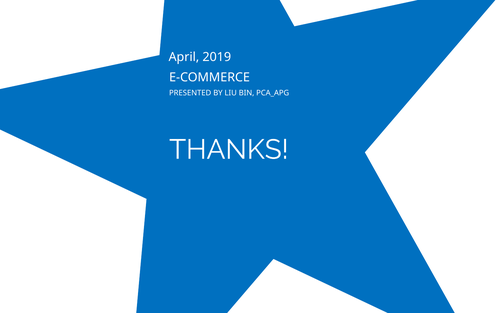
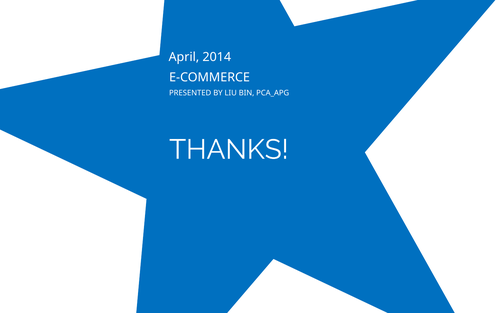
2019: 2019 -> 2014 (217, 57)
